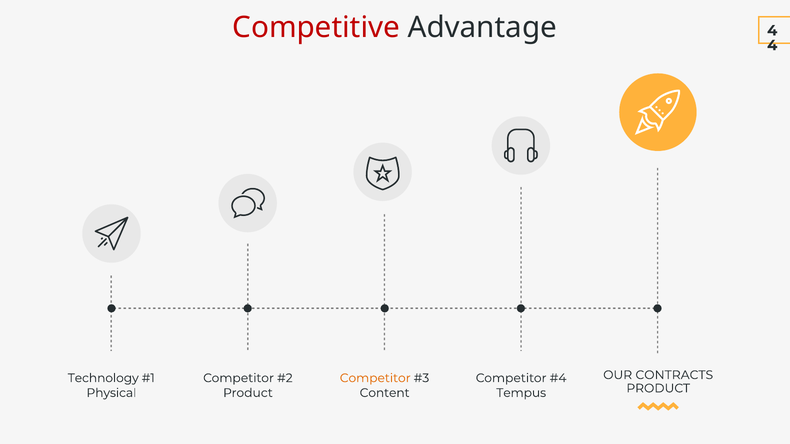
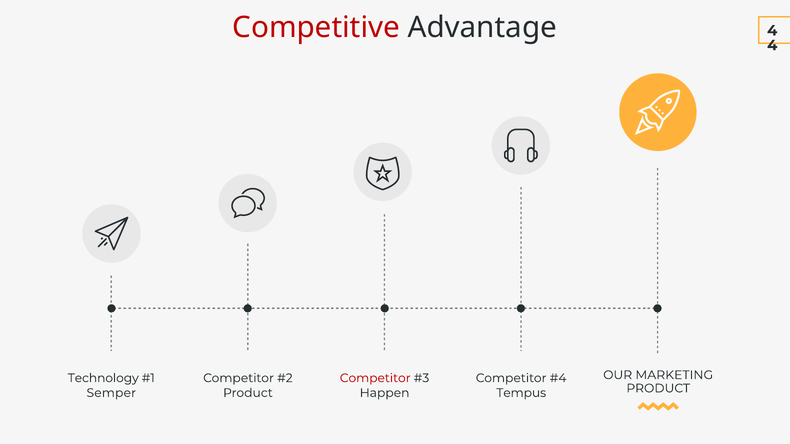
CONTRACTS: CONTRACTS -> MARKETING (674, 375)
Competitor colour: orange -> red (375, 378)
Physical: Physical -> Semper (111, 393)
Content: Content -> Happen (385, 393)
